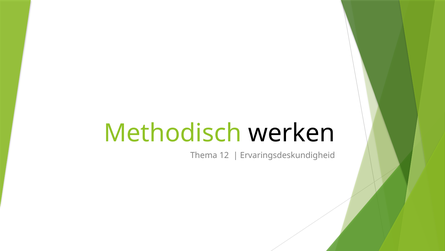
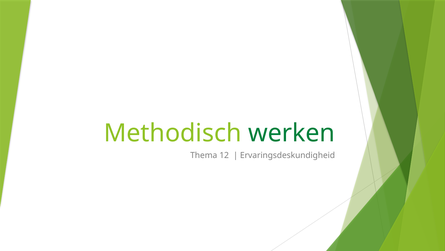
werken colour: black -> green (292, 133)
